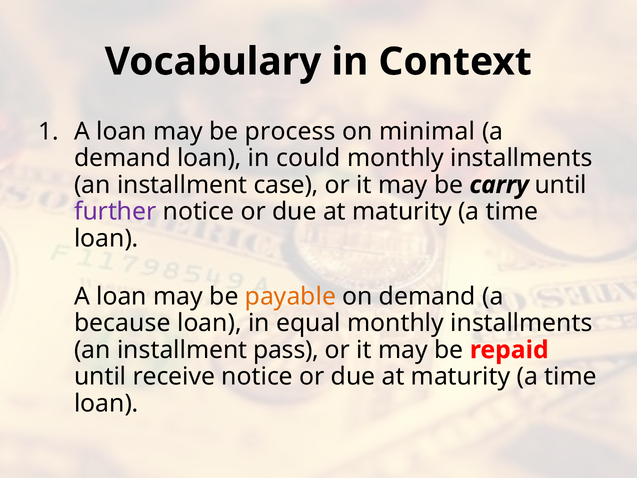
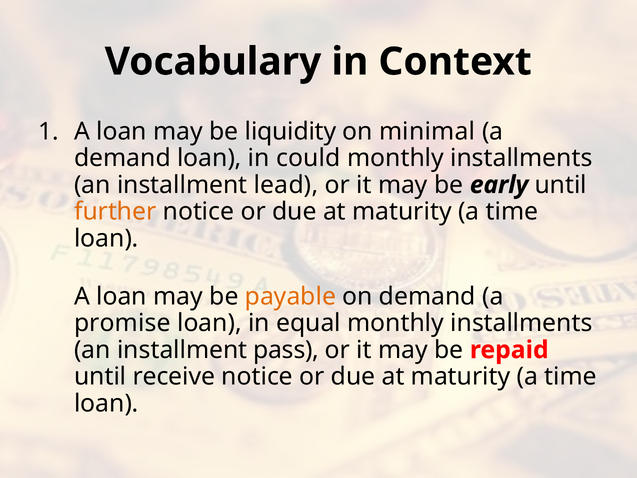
process: process -> liquidity (290, 131)
case: case -> lead (286, 185)
carry: carry -> early (499, 185)
further colour: purple -> orange (115, 212)
because: because -> promise (122, 323)
